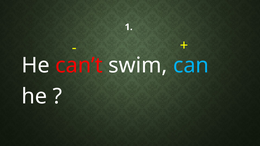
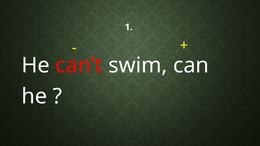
can colour: light blue -> white (191, 65)
